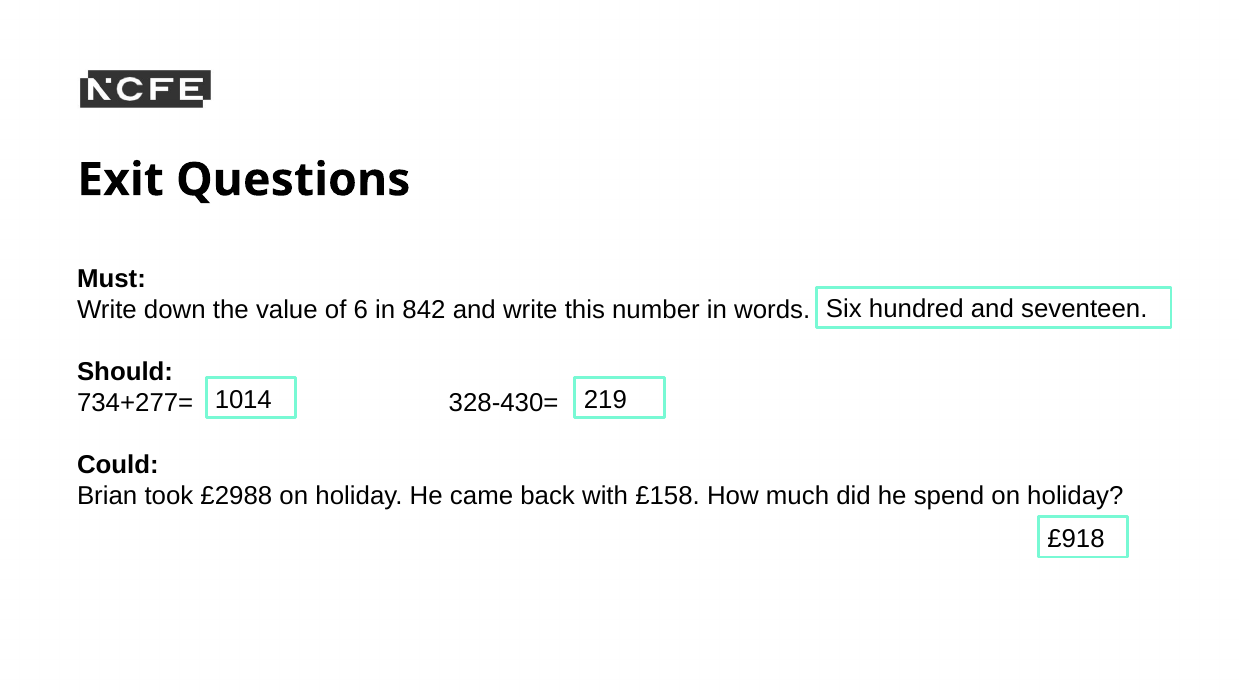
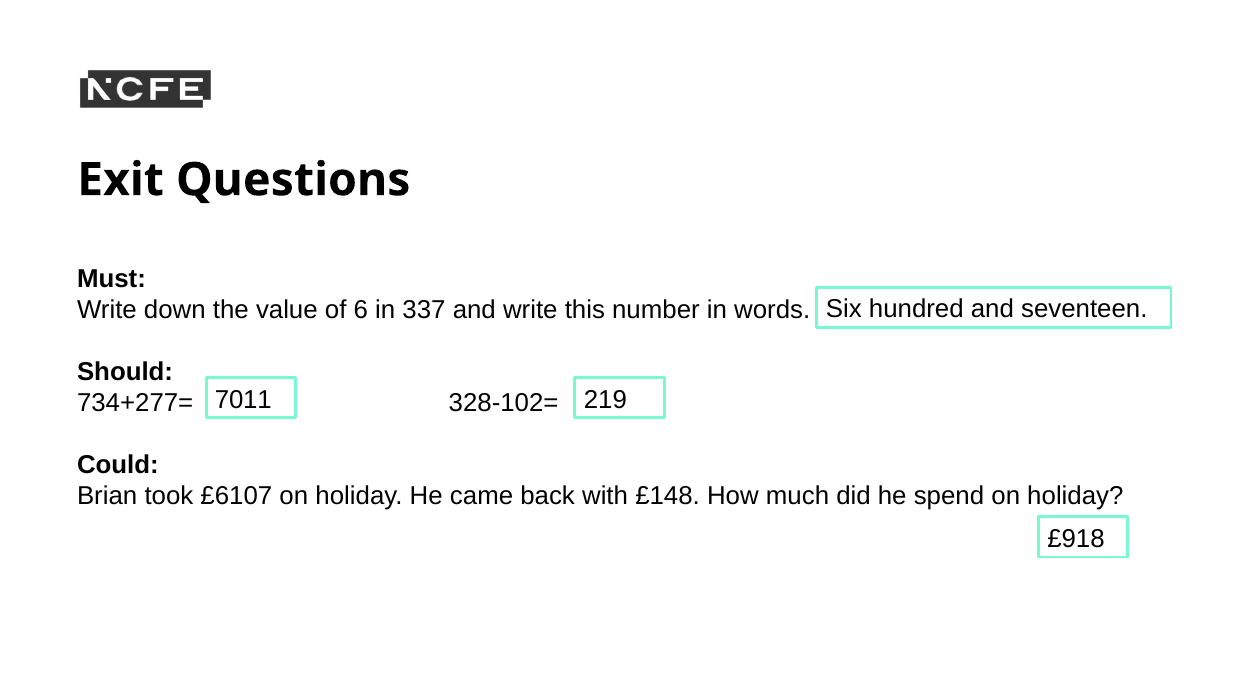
842: 842 -> 337 (424, 310)
1014: 1014 -> 7011 (243, 400)
328-430=: 328-430= -> 328-102= (504, 403)
£2988: £2988 -> £6107 (236, 496)
£158: £158 -> £148 (668, 496)
